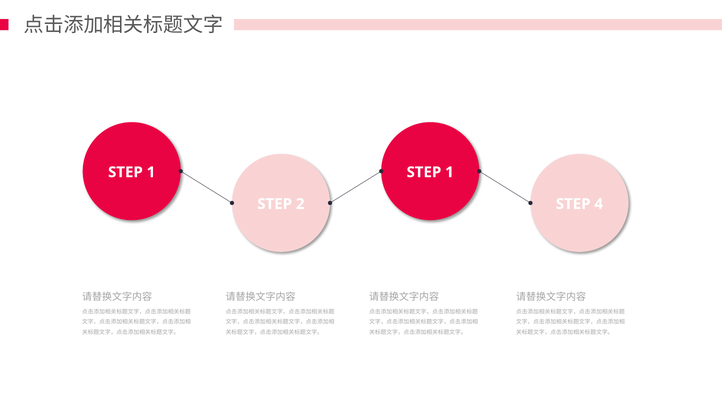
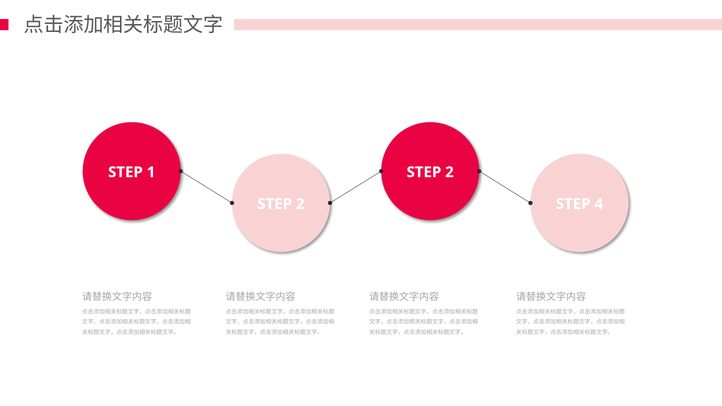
1: 1 -> 2 (449, 172)
